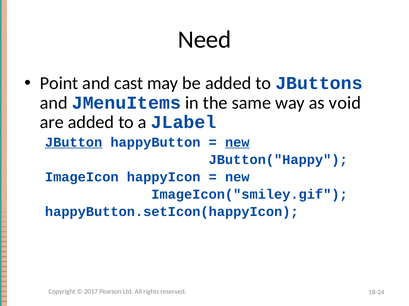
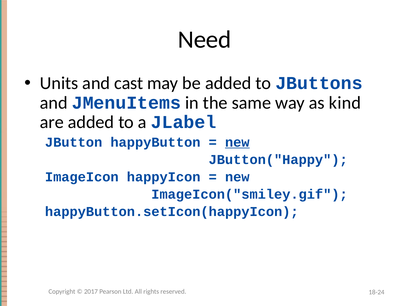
Point: Point -> Units (59, 83)
void: void -> kind (345, 103)
JButton underline: present -> none (74, 143)
